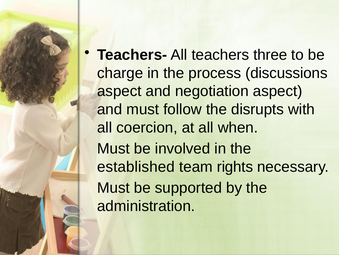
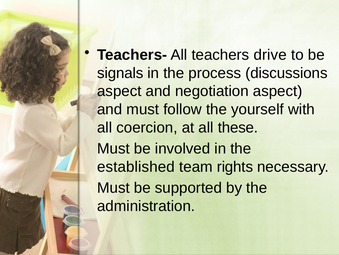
three: three -> drive (270, 55)
charge: charge -> signals (120, 73)
disrupts: disrupts -> yourself (258, 109)
when: when -> these (238, 127)
